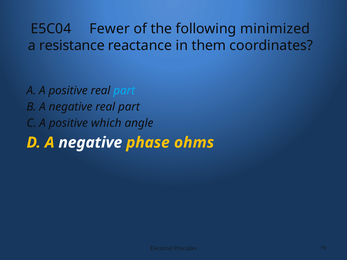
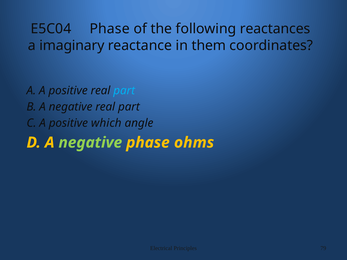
E5C04 Fewer: Fewer -> Phase (110, 29)
minimized: minimized -> reactances (275, 29)
resistance: resistance -> imaginary (72, 46)
negative colour: white -> light green (90, 143)
